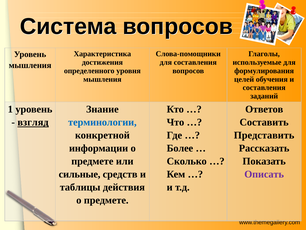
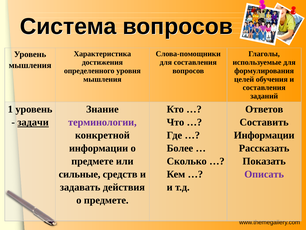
взгляд: взгляд -> задачи (33, 122)
терминологии colour: blue -> purple (102, 122)
Представить: Представить -> Информации (264, 135)
таблицы: таблицы -> задавать (80, 187)
